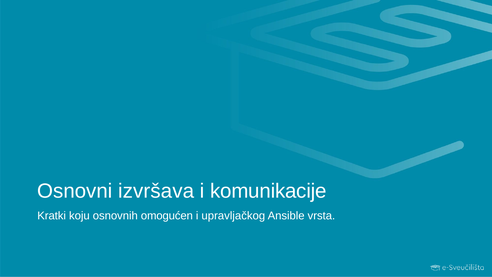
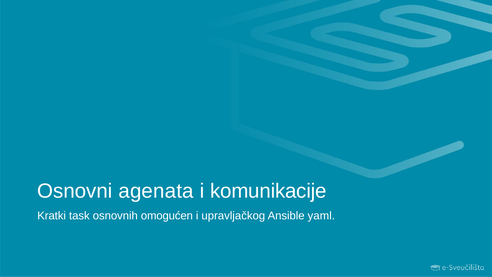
izvršava: izvršava -> agenata (156, 191)
koju: koju -> task (79, 216)
vrsta: vrsta -> yaml (321, 216)
